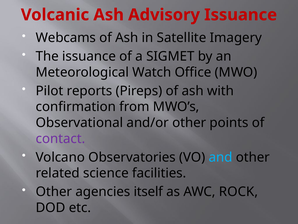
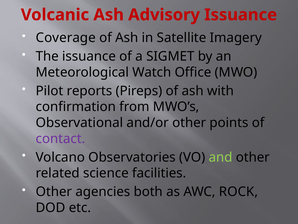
Webcams: Webcams -> Coverage (66, 38)
and colour: light blue -> light green (221, 157)
itself: itself -> both (148, 191)
